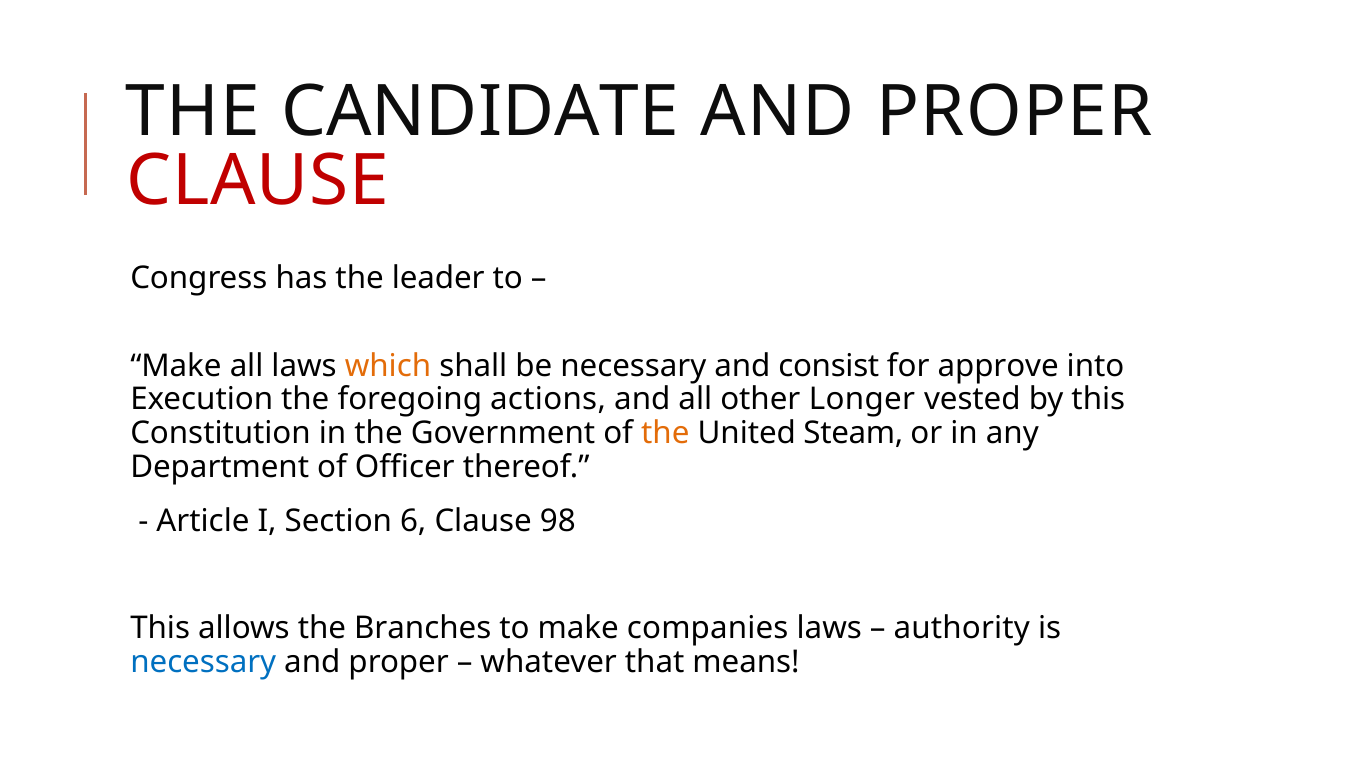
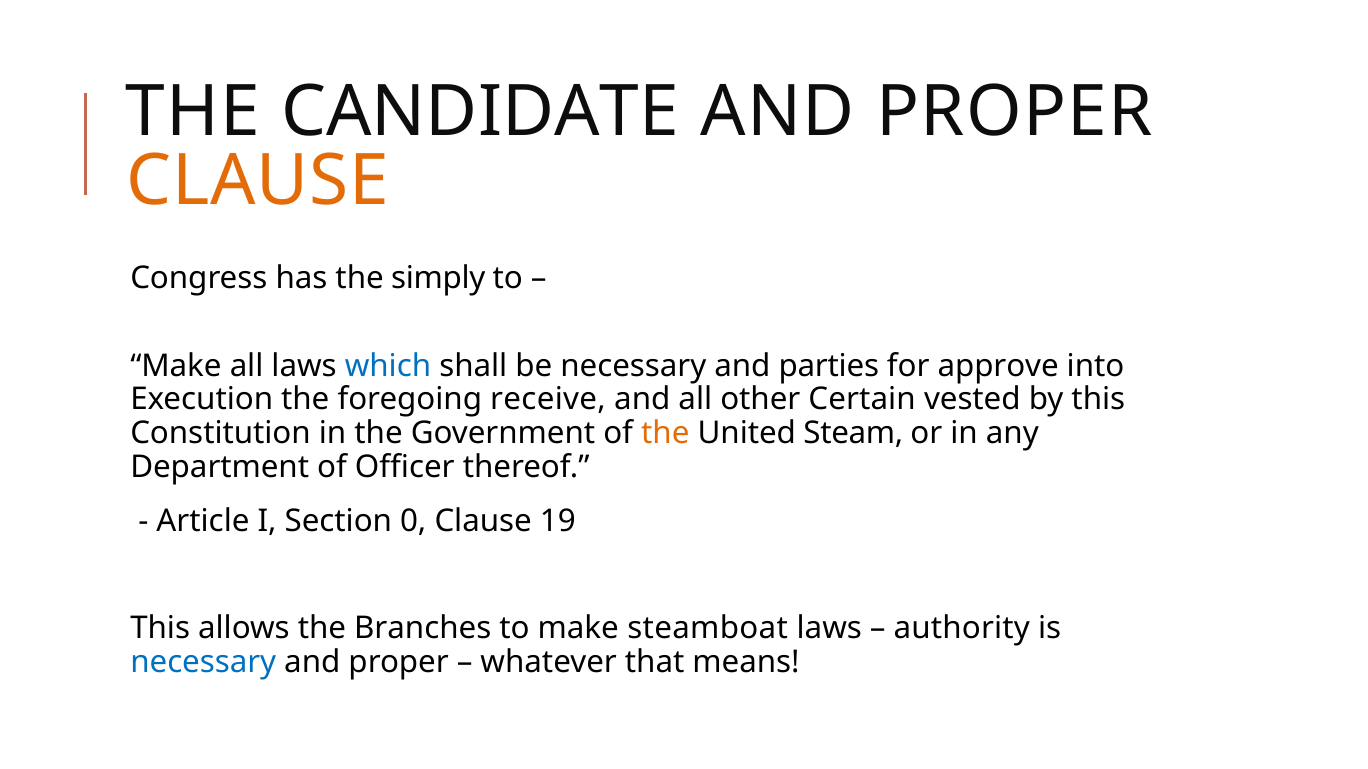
CLAUSE colour: red -> orange (258, 181)
leader: leader -> simply (438, 278)
which colour: orange -> blue (388, 366)
consist: consist -> parties (829, 366)
actions: actions -> receive (548, 400)
Longer: Longer -> Certain (862, 400)
6: 6 -> 0 (413, 521)
98: 98 -> 19 (558, 521)
companies: companies -> steamboat (708, 629)
